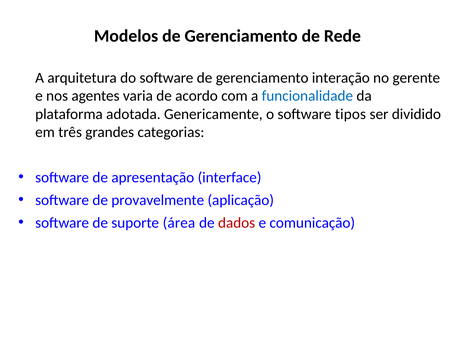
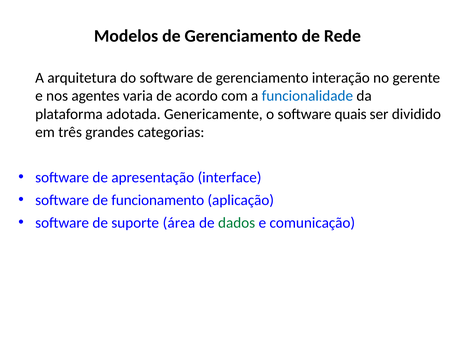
tipos: tipos -> quais (351, 114)
provavelmente: provavelmente -> funcionamento (158, 200)
dados colour: red -> green (237, 223)
